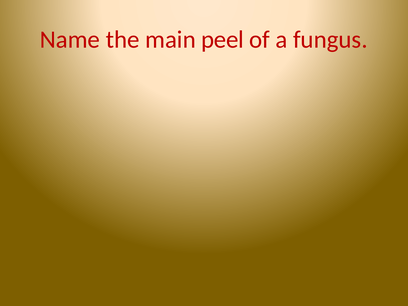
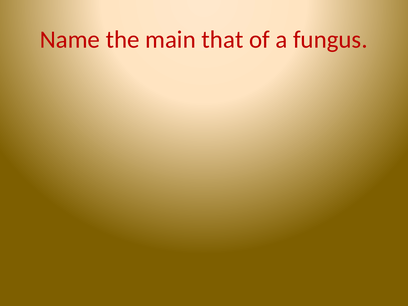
peel: peel -> that (222, 39)
